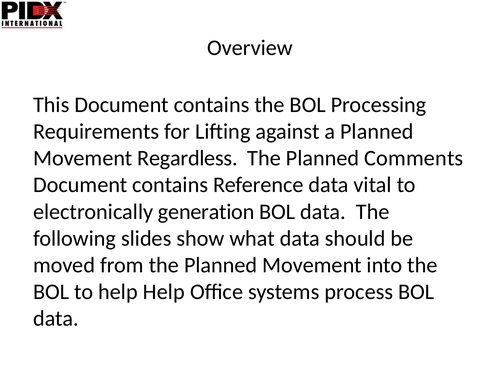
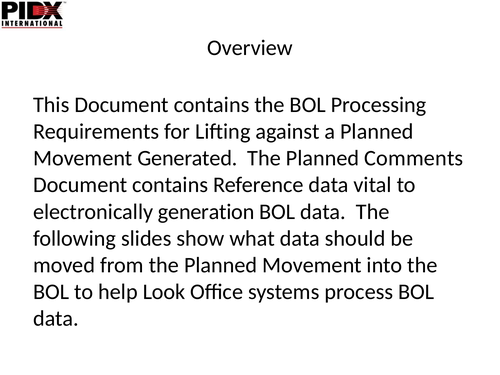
Regardless: Regardless -> Generated (187, 158)
help Help: Help -> Look (164, 292)
